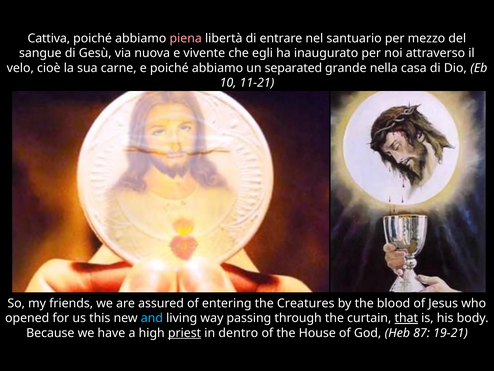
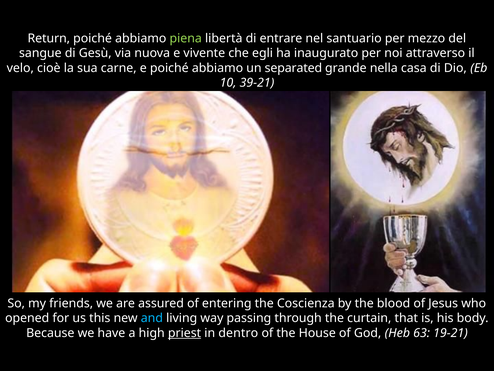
Cattiva: Cattiva -> Return (49, 38)
piena colour: pink -> light green (186, 38)
11-21: 11-21 -> 39-21 (257, 83)
Creatures: Creatures -> Coscienza (306, 303)
that underline: present -> none (406, 318)
87: 87 -> 63 (422, 333)
